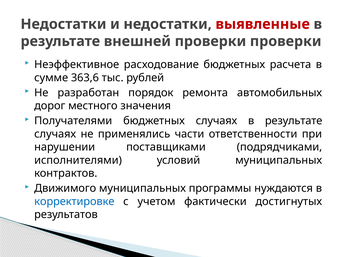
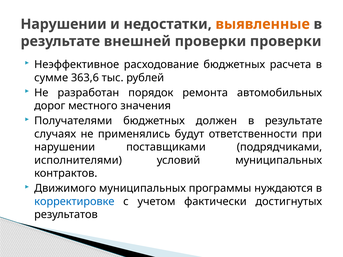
Недостатки: Недостатки -> Нарушении (64, 24)
выявленные colour: red -> orange (263, 24)
бюджетных случаях: случаях -> должен (216, 121)
части: части -> будут (189, 134)
